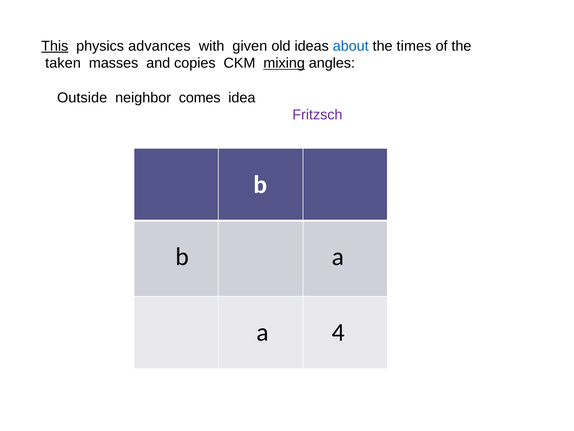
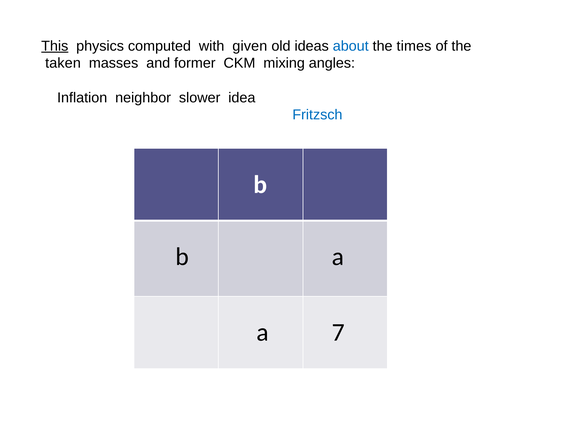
advances: advances -> computed (159, 46)
copies: copies -> former (195, 63)
mixing underline: present -> none (284, 63)
Outside: Outside -> Inflation (82, 98)
comes: comes -> slower (200, 98)
Fritzsch colour: purple -> blue (317, 115)
4: 4 -> 7 (338, 332)
